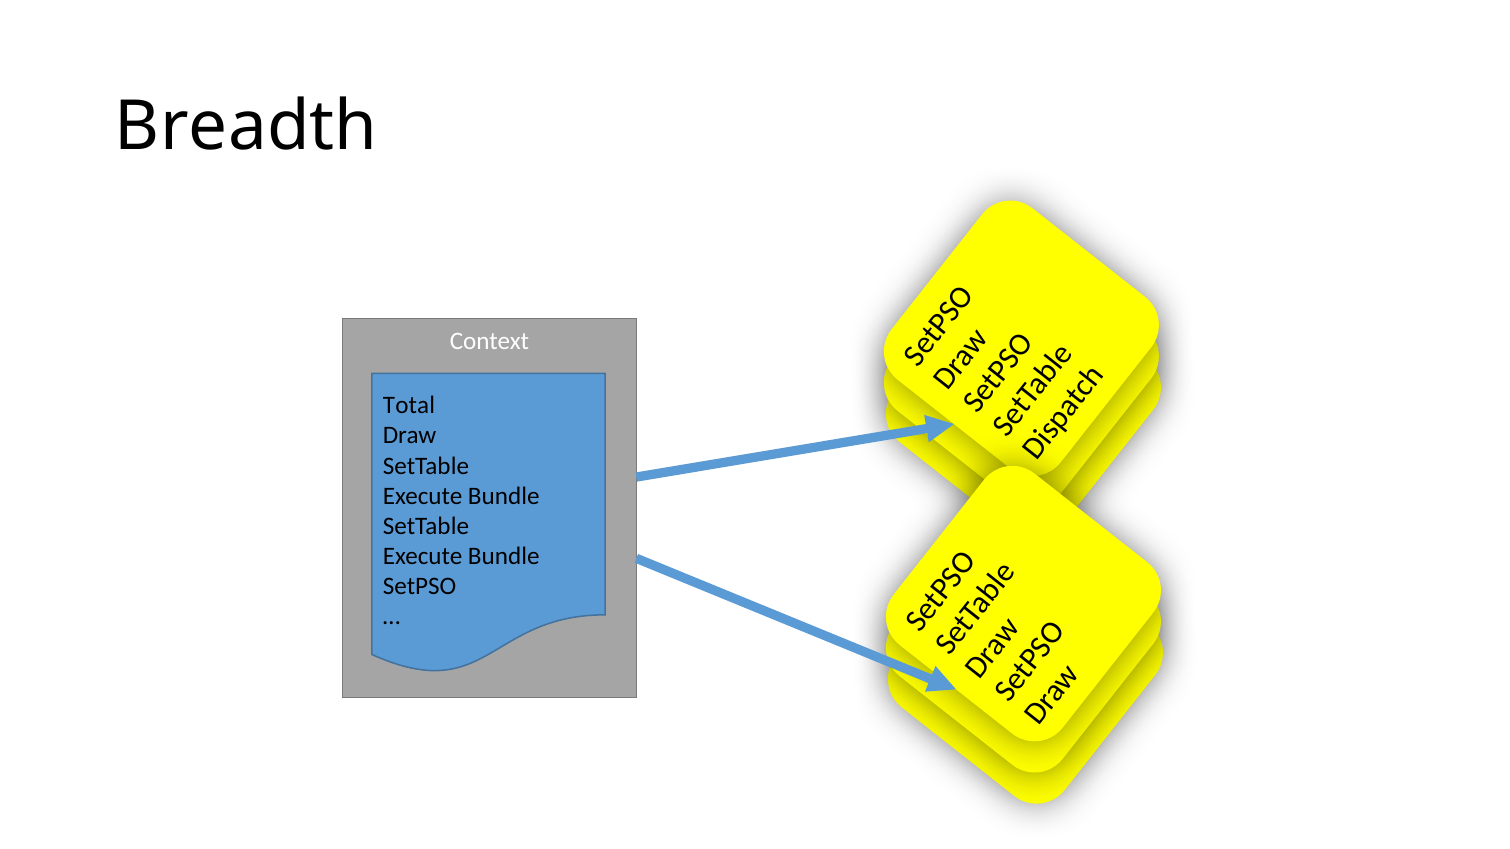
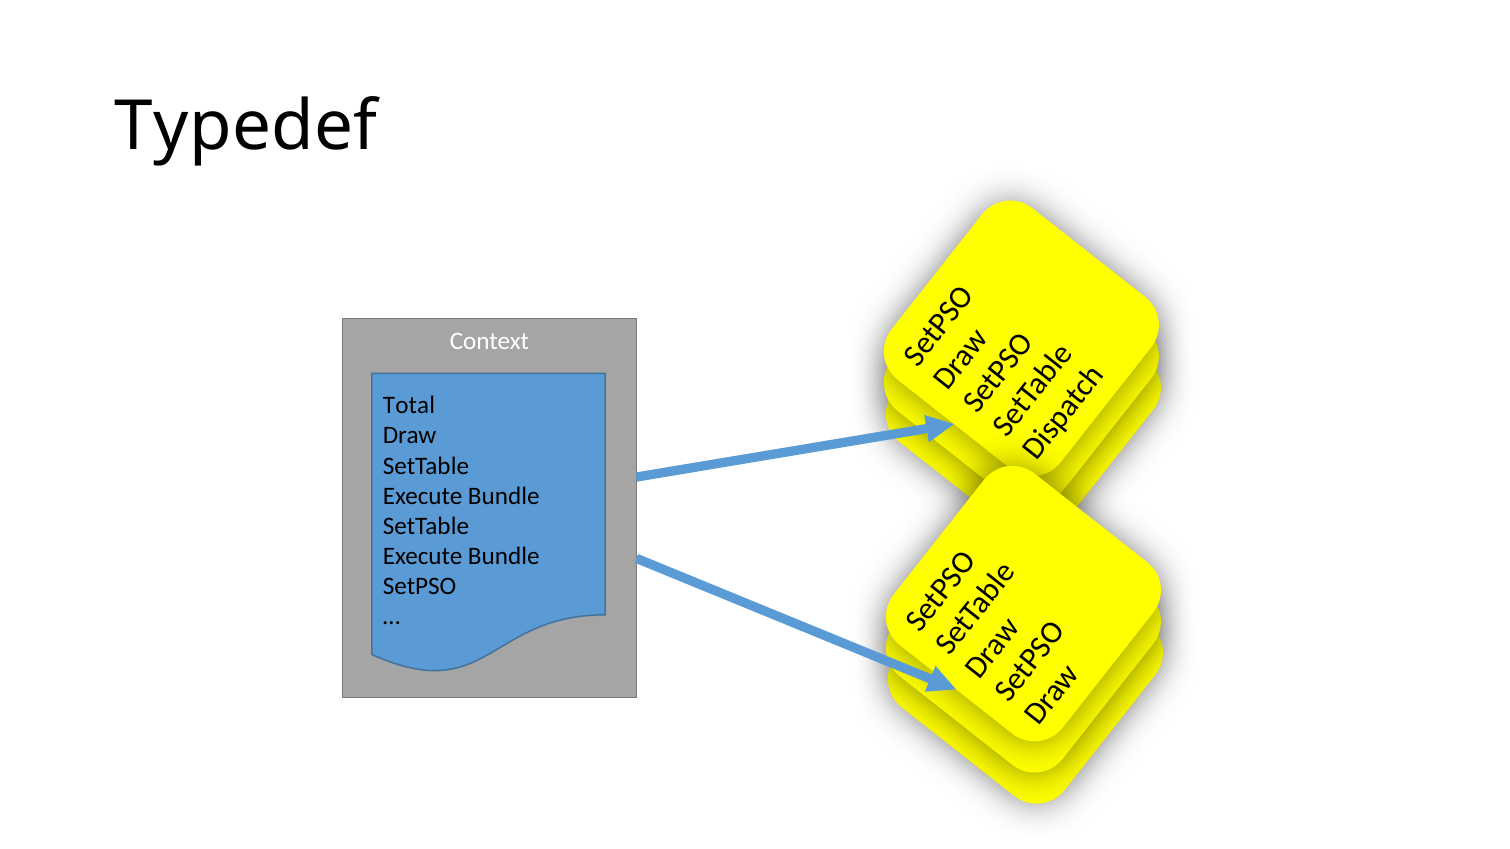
Breadth: Breadth -> Typedef (246, 127)
